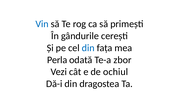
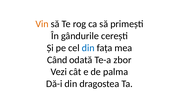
Vin colour: blue -> orange (42, 24)
Perla: Perla -> Când (57, 60)
ochiul: ochiul -> palma (116, 72)
